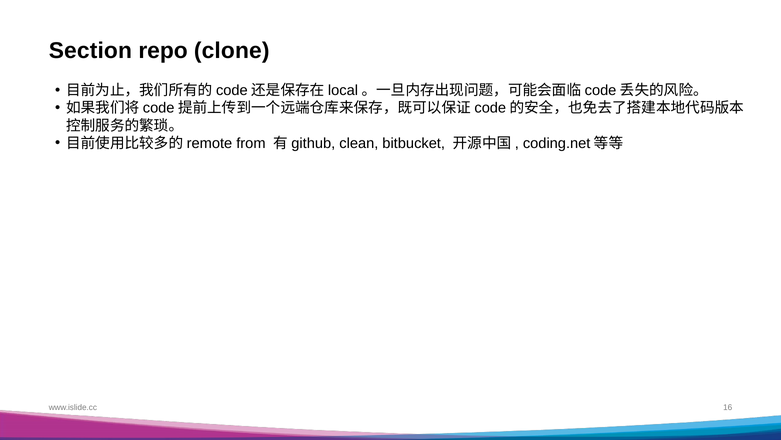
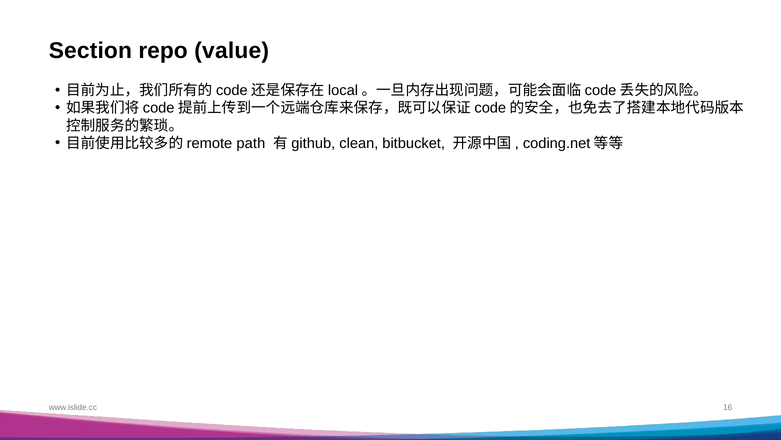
clone: clone -> value (232, 51)
from: from -> path (251, 143)
